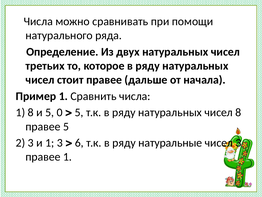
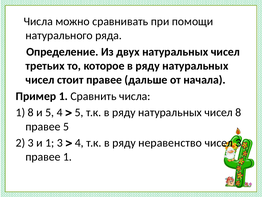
5 0: 0 -> 4 (60, 112)
6: 6 -> 4 (79, 143)
натуральные: натуральные -> неравенство (170, 143)
